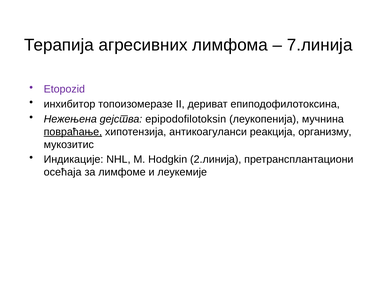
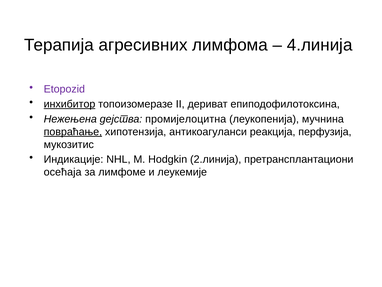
7.линија: 7.линија -> 4.линија (320, 45)
инхибитор underline: none -> present (70, 104)
epipodofilotoksin: epipodofilotoksin -> промијелоцитна (186, 119)
организму: организму -> перфузија (325, 132)
